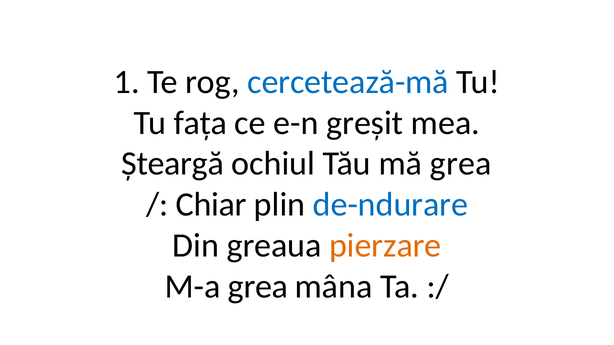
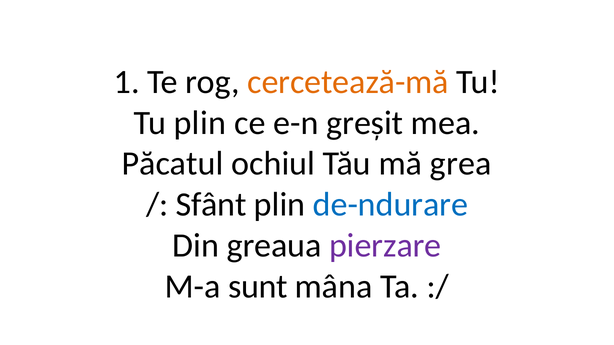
cercetează-mă colour: blue -> orange (348, 82)
Tu fața: fața -> plin (200, 123)
Șteargă: Șteargă -> Păcatul (173, 164)
Chiar: Chiar -> Sfânt (211, 205)
pierzare colour: orange -> purple (385, 246)
M-a grea: grea -> sunt (258, 287)
